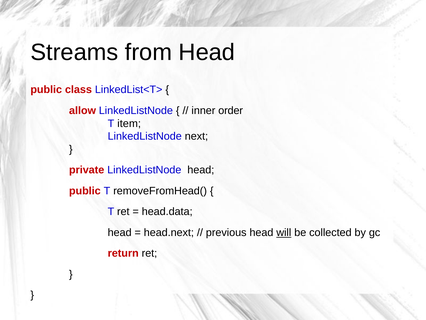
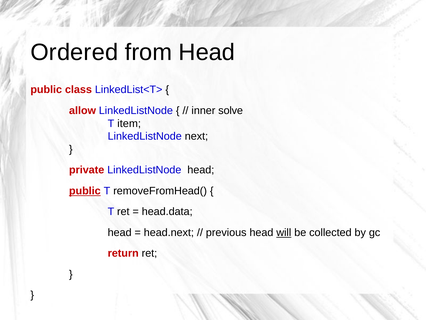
Streams: Streams -> Ordered (74, 52)
order: order -> solve (231, 110)
public underline: none -> present (85, 191)
